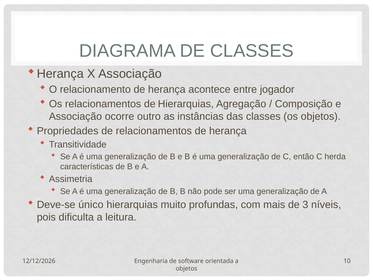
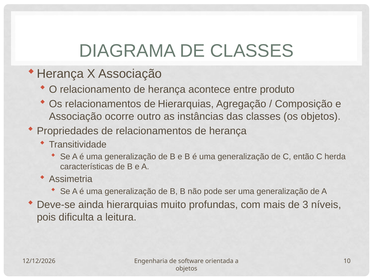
jogador: jogador -> produto (277, 89)
único: único -> ainda (91, 205)
